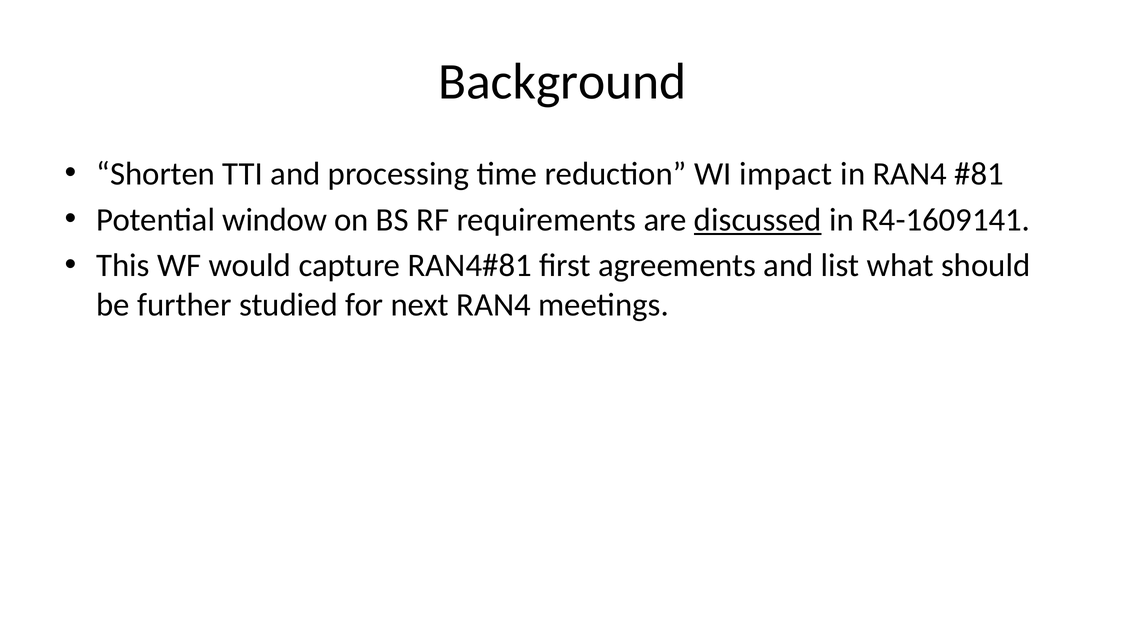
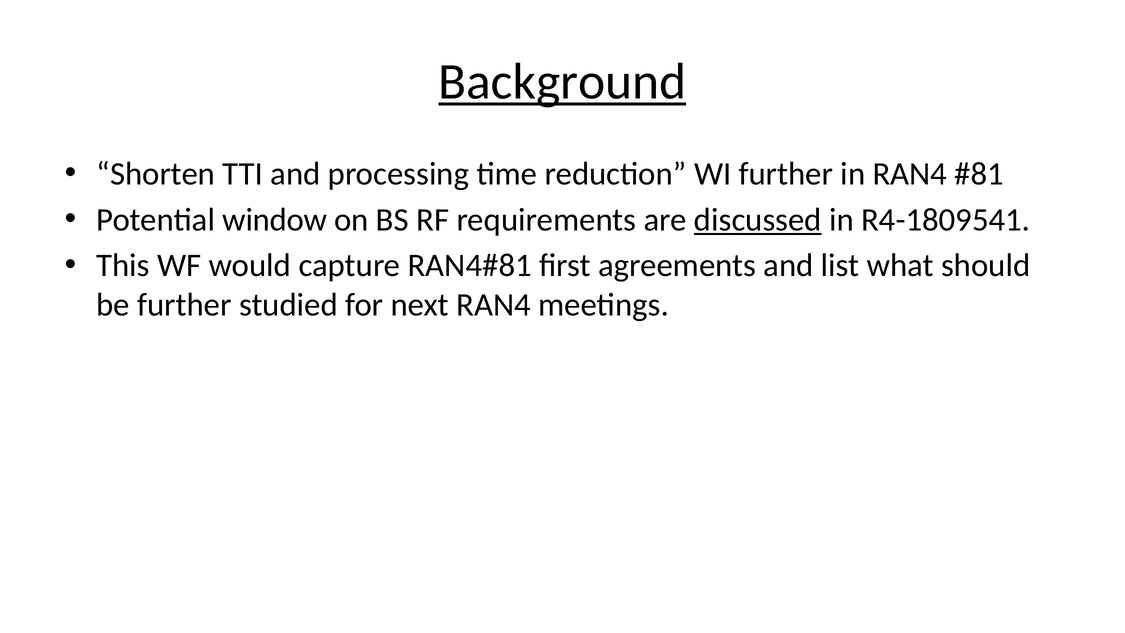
Background underline: none -> present (562, 82)
WI impact: impact -> further (786, 174)
R4-1609141: R4-1609141 -> R4-1809541 (946, 220)
